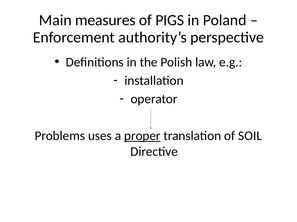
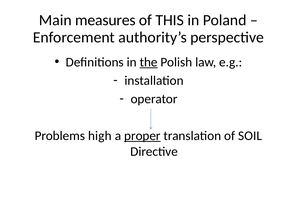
PIGS: PIGS -> THIS (170, 20)
the underline: none -> present (149, 62)
uses: uses -> high (100, 136)
